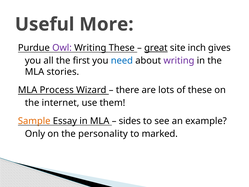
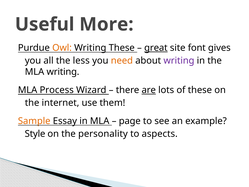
Owl colour: purple -> orange (62, 48)
inch: inch -> font (197, 48)
first: first -> less (81, 61)
need colour: blue -> orange (122, 61)
MLA stories: stories -> writing (63, 72)
are underline: none -> present (149, 90)
sides: sides -> page (130, 121)
Only: Only -> Style (35, 134)
marked: marked -> aspects (160, 134)
